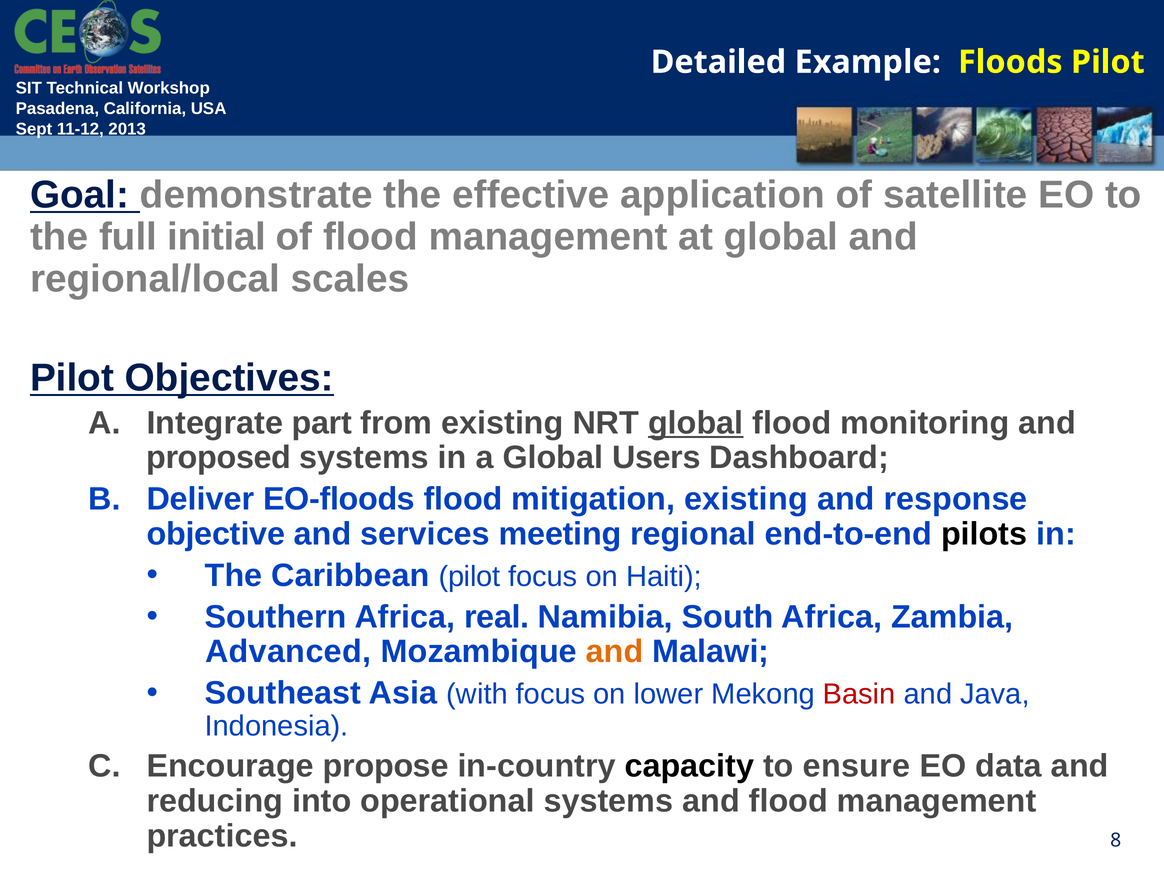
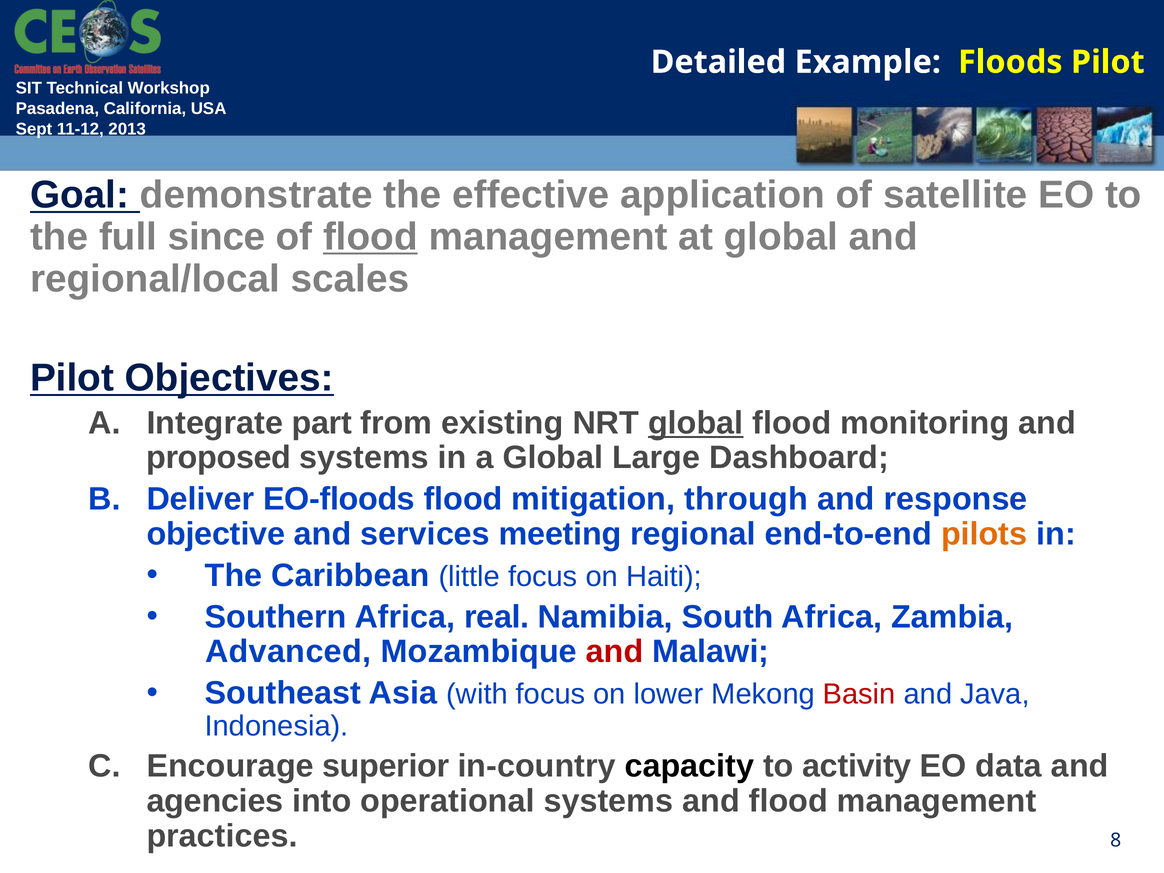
initial: initial -> since (217, 237)
flood underline: none -> present (370, 237)
Users: Users -> Large (656, 458)
mitigation existing: existing -> through (746, 499)
pilots colour: black -> orange (984, 534)
Caribbean pilot: pilot -> little (469, 577)
and colour: orange -> red (615, 652)
propose: propose -> superior (386, 766)
ensure: ensure -> activity (857, 766)
reducing: reducing -> agencies (215, 801)
